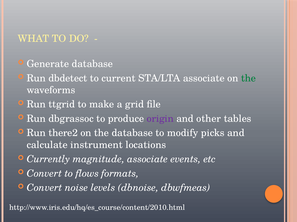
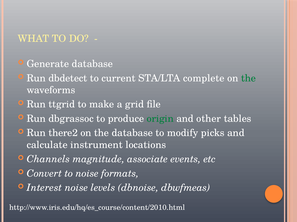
STA/LTA associate: associate -> complete (204, 78)
origin colour: purple -> green (160, 119)
Currently: Currently -> Channels (48, 160)
to flows: flows -> noise (87, 174)
Convert: Convert -> Interest (44, 188)
